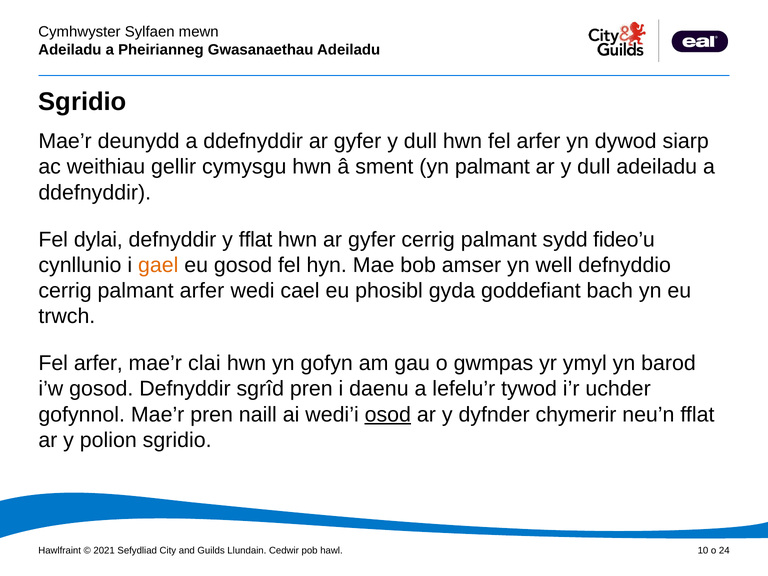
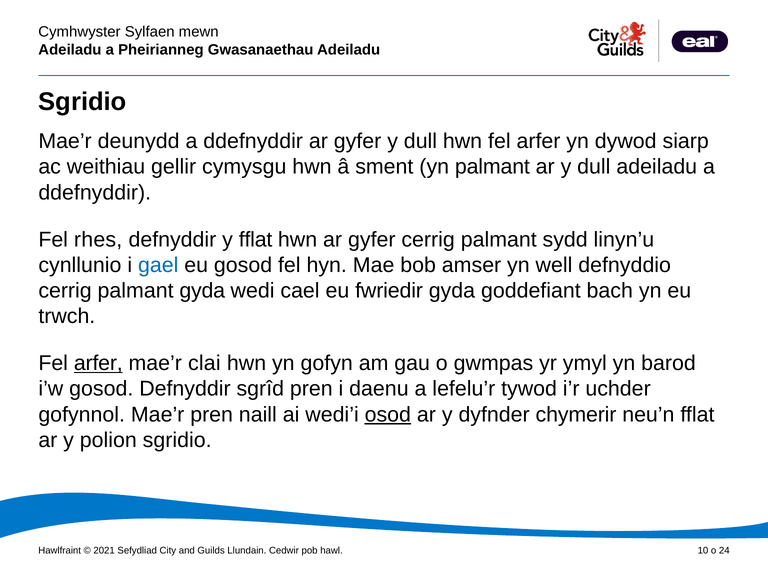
dylai: dylai -> rhes (98, 239)
fideo’u: fideo’u -> linyn’u (624, 239)
gael colour: orange -> blue (158, 265)
palmant arfer: arfer -> gyda (202, 291)
phosibl: phosibl -> fwriedir (389, 291)
arfer underline: none -> present (98, 363)
